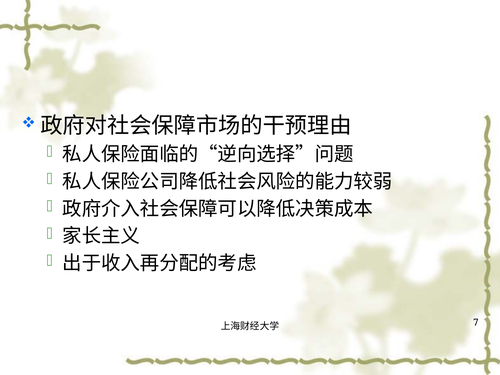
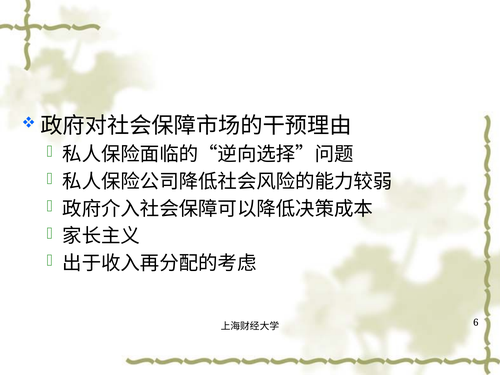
7: 7 -> 6 (476, 323)
